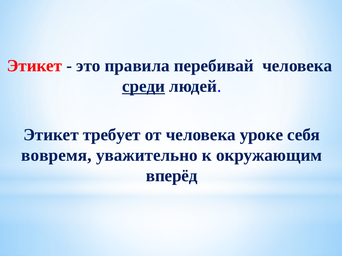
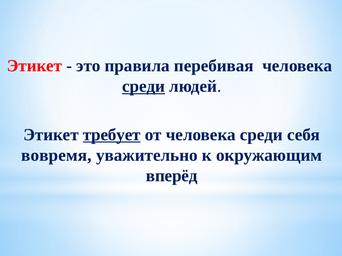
перебивай: перебивай -> перебивая (214, 66)
требует underline: none -> present (112, 135)
от человека уроке: уроке -> среди (261, 135)
